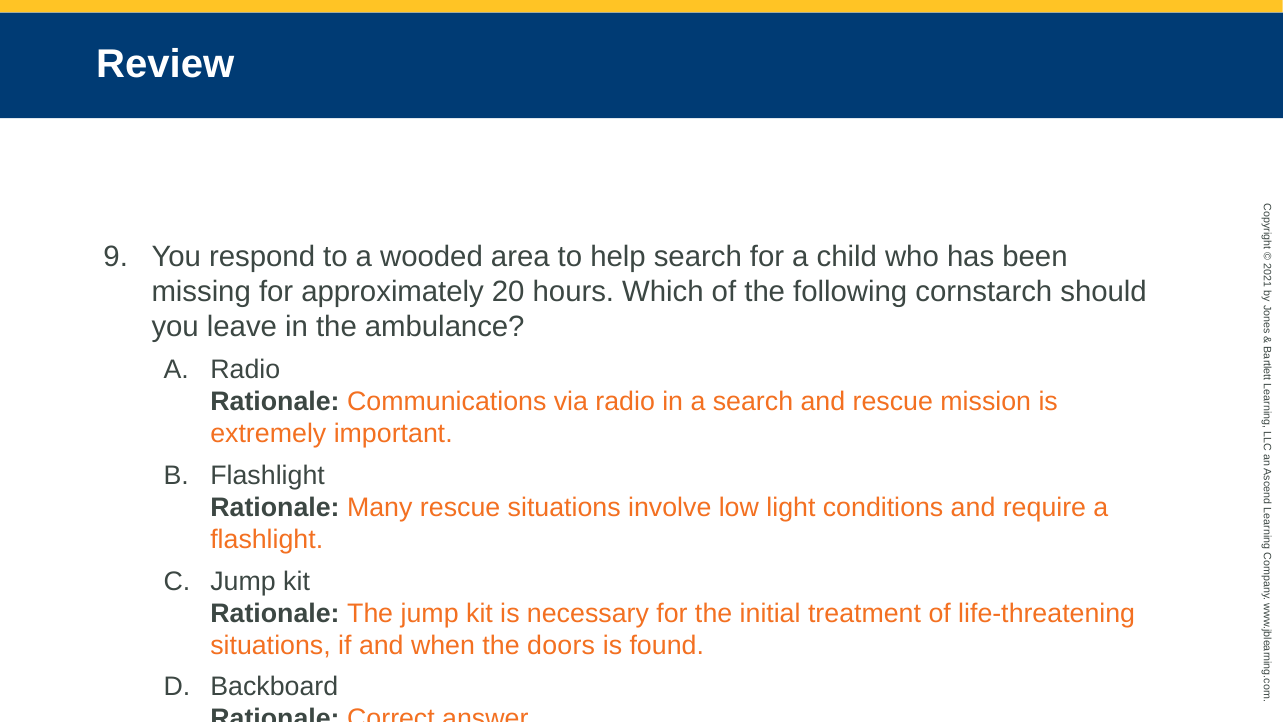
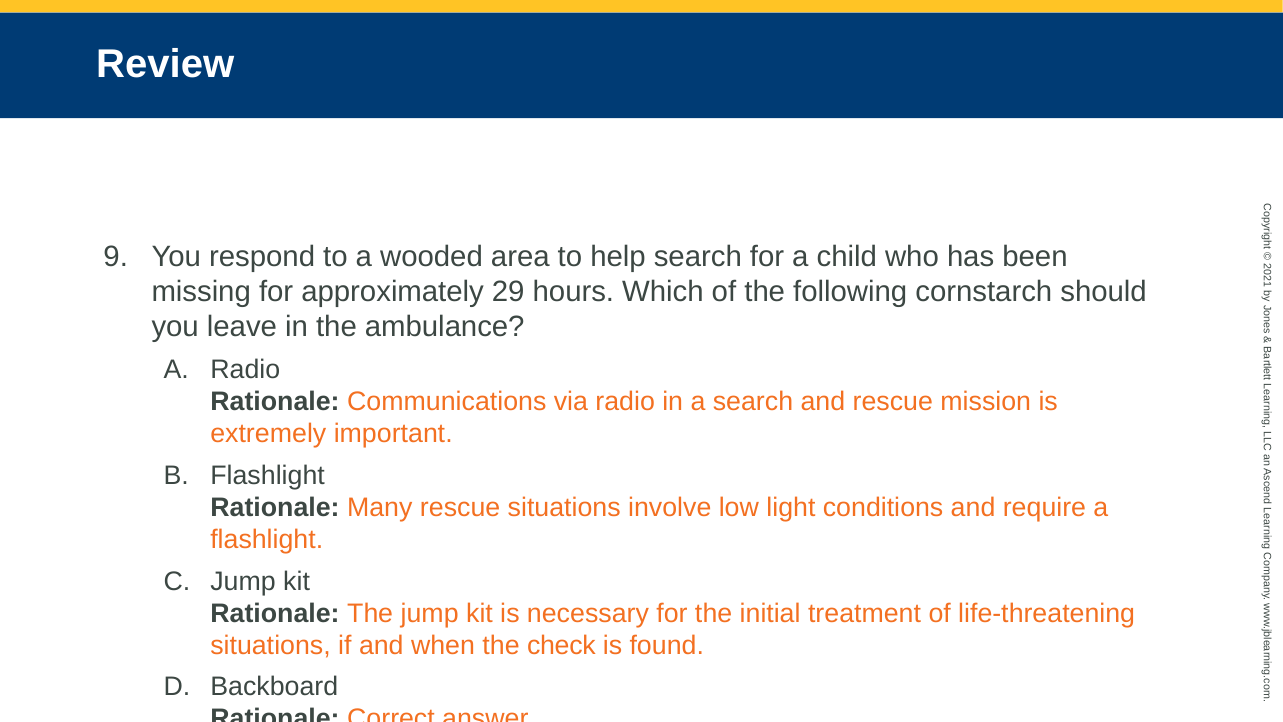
20: 20 -> 29 (508, 292)
doors: doors -> check (561, 645)
